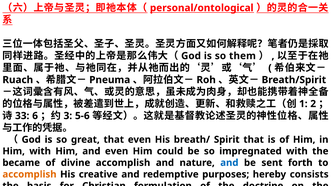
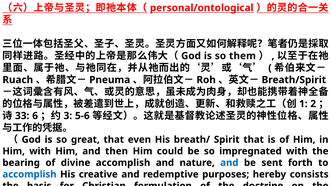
and even: even -> then (117, 151)
became: became -> bearing (21, 163)
accomplish colour: orange -> blue (29, 174)
